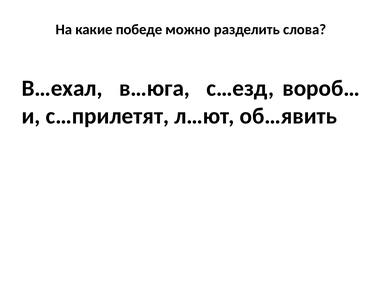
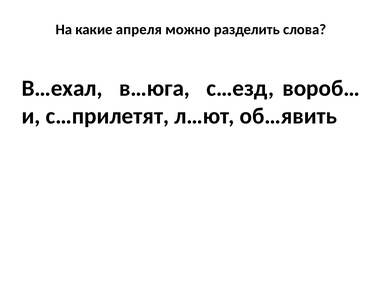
победе: победе -> апреля (139, 29)
